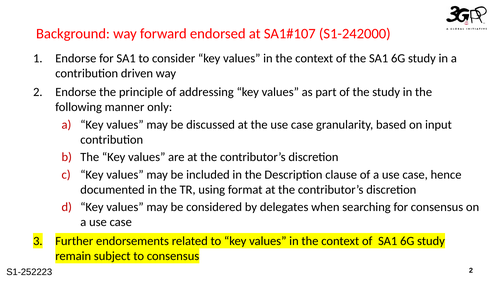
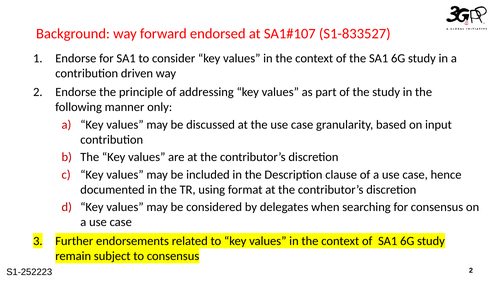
S1-242000: S1-242000 -> S1-833527 (355, 34)
